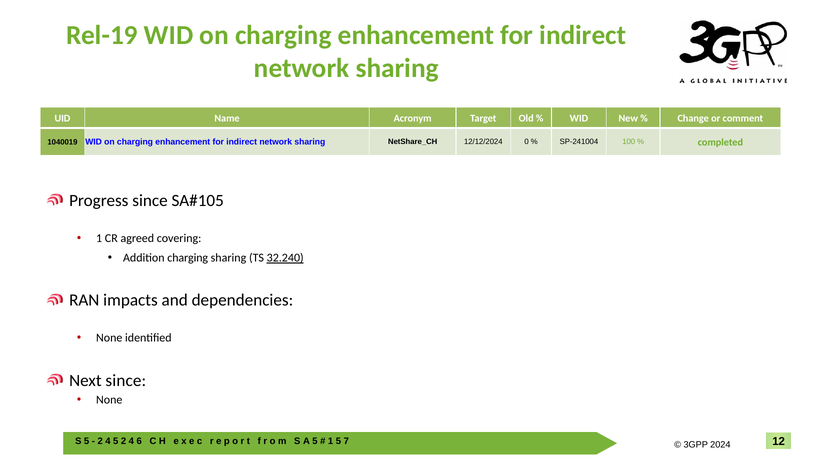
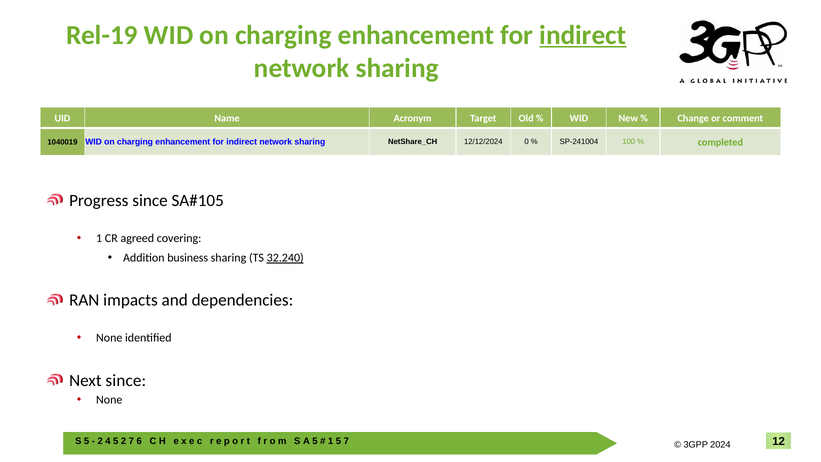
indirect underline: none -> present (583, 35)
Addition charging: charging -> business (188, 258)
4: 4 -> 7 (131, 441)
